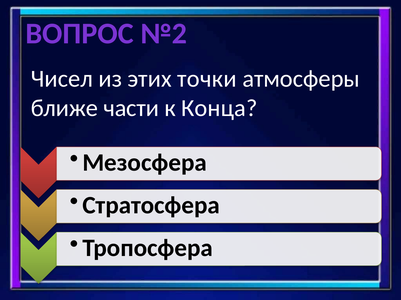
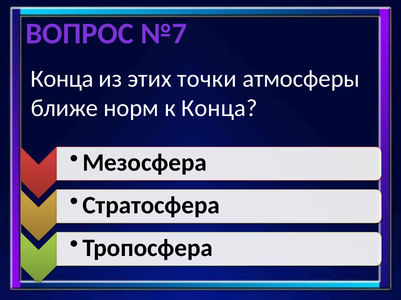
№2: №2 -> №7 (164, 34)
Чисел: Чисел -> Конца (62, 79)
части: части -> норм (131, 108)
